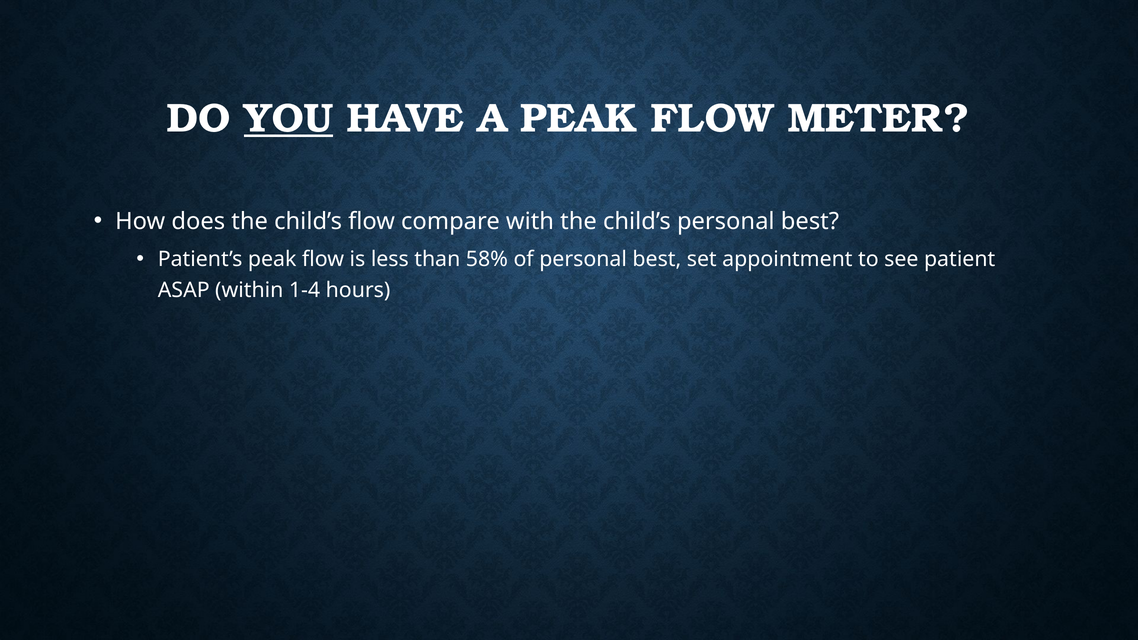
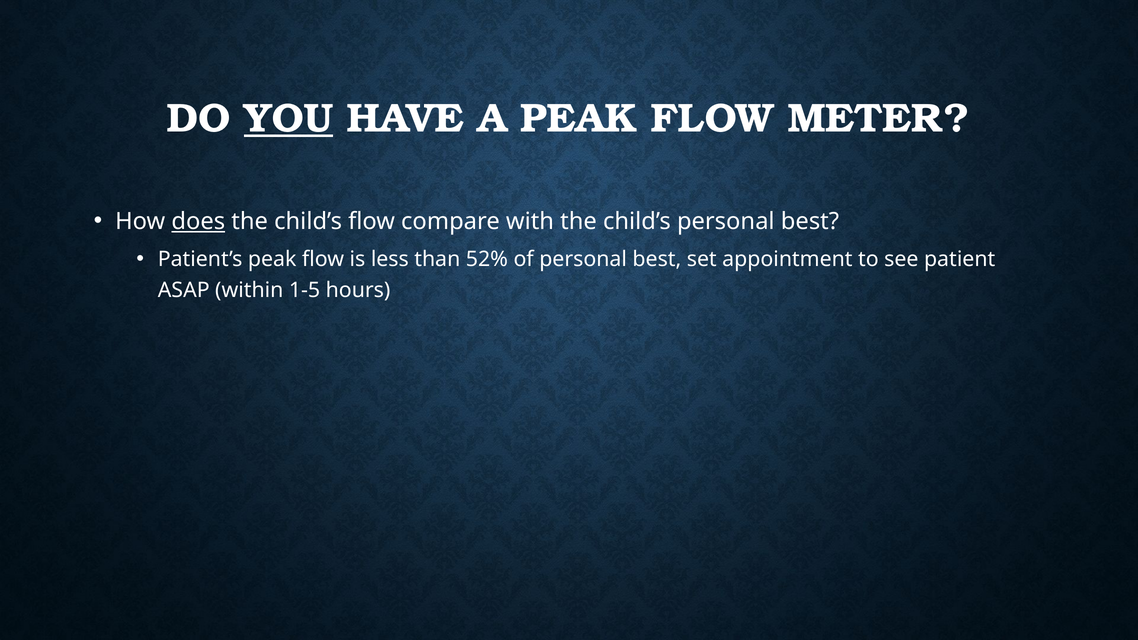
does underline: none -> present (198, 221)
58%: 58% -> 52% (487, 259)
1-4: 1-4 -> 1-5 (305, 290)
